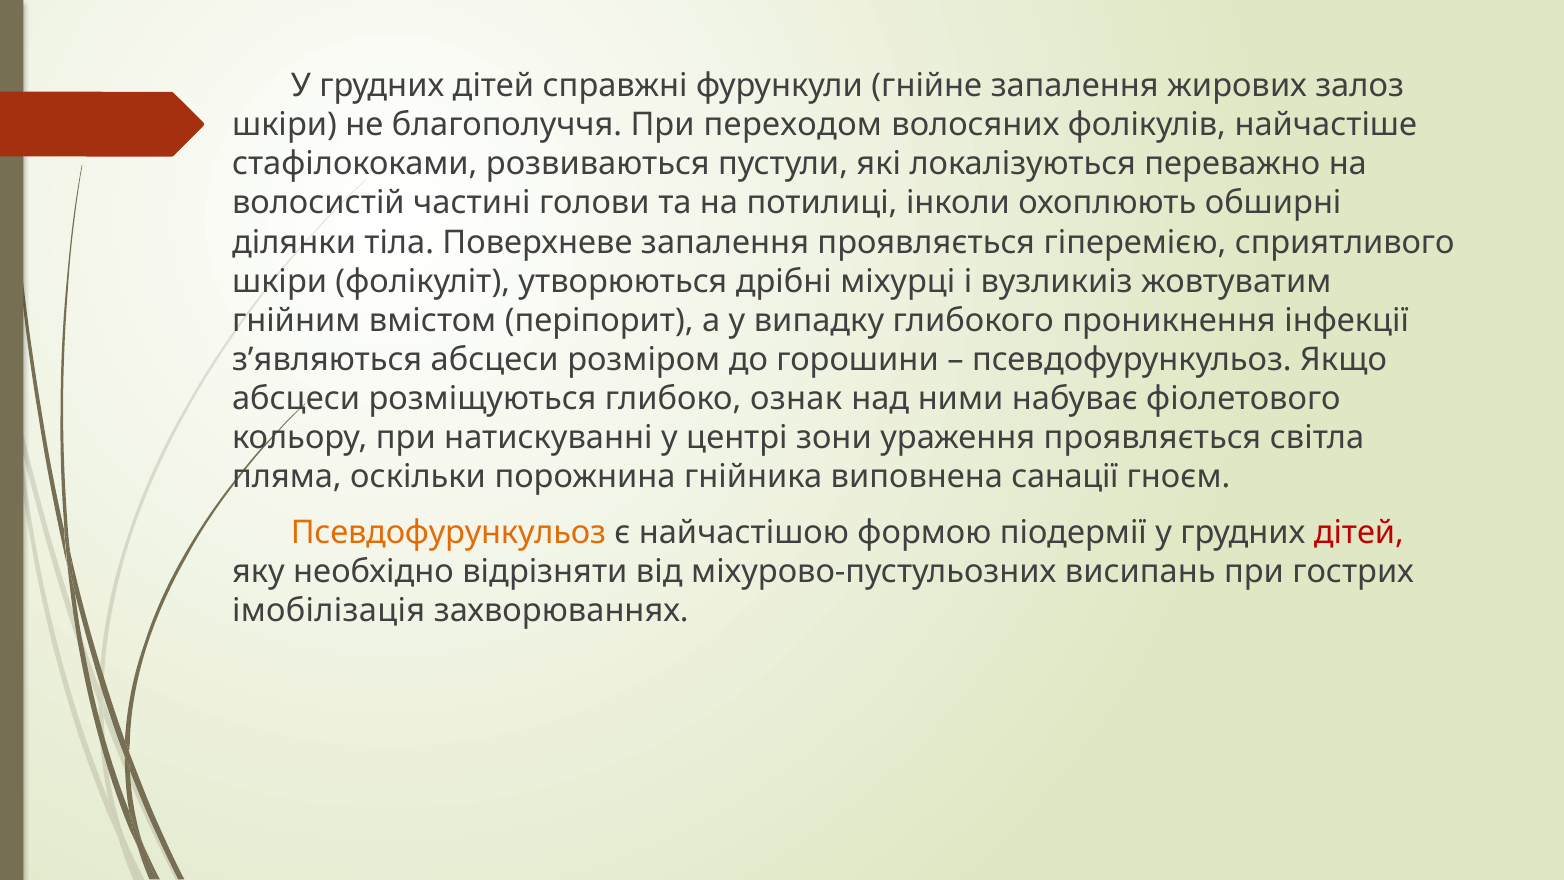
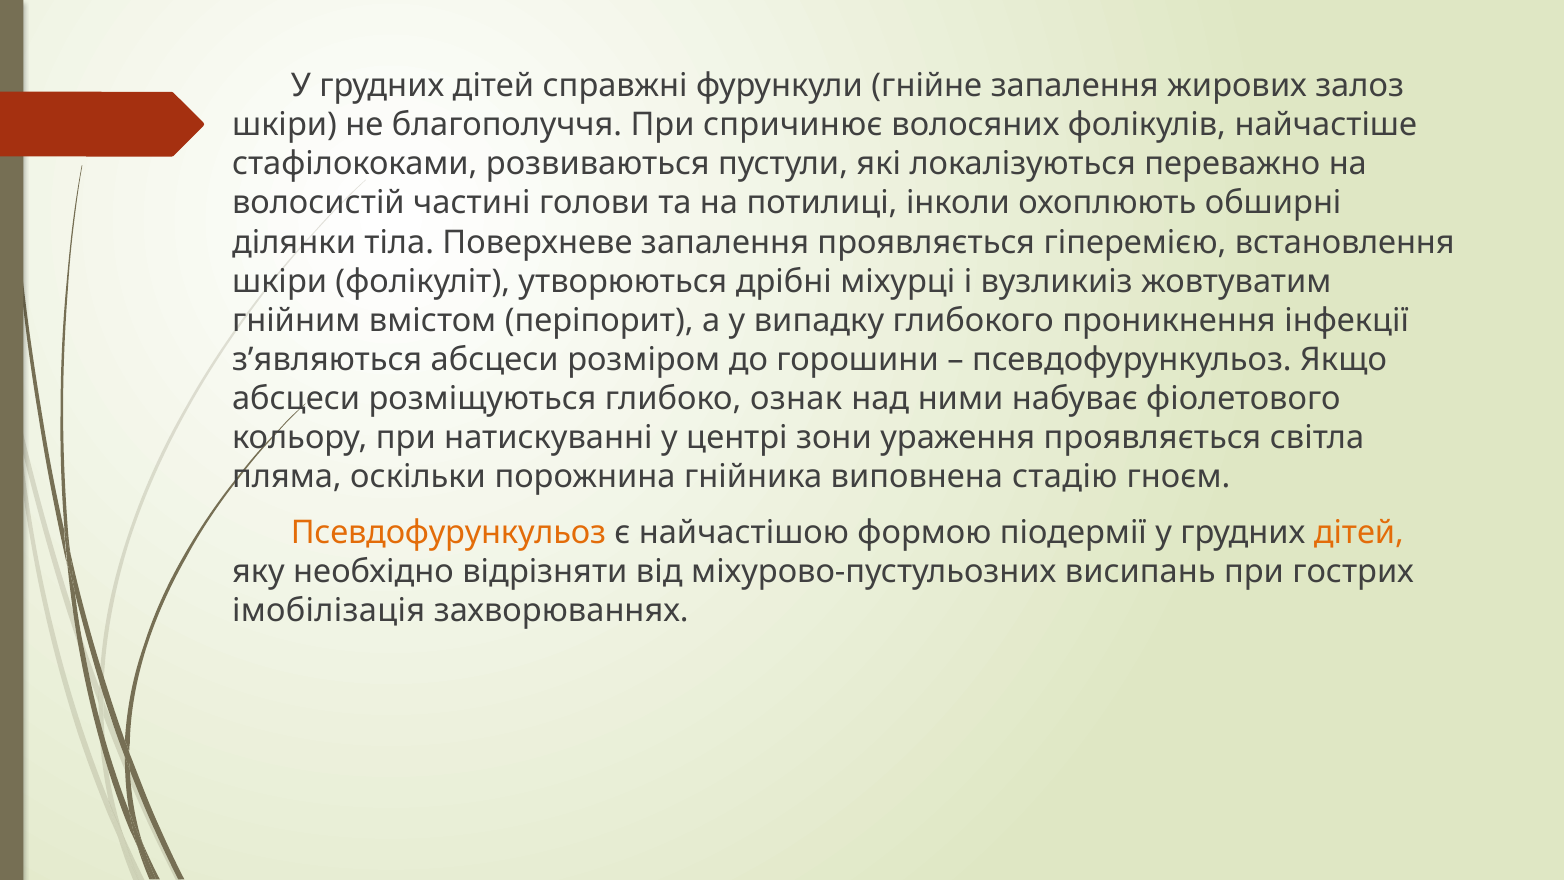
переходом: переходом -> спричинює (793, 125)
сприятливого: сприятливого -> встановлення (1345, 242)
санації: санації -> стадію (1065, 477)
дітей colour: red -> orange (1359, 532)
